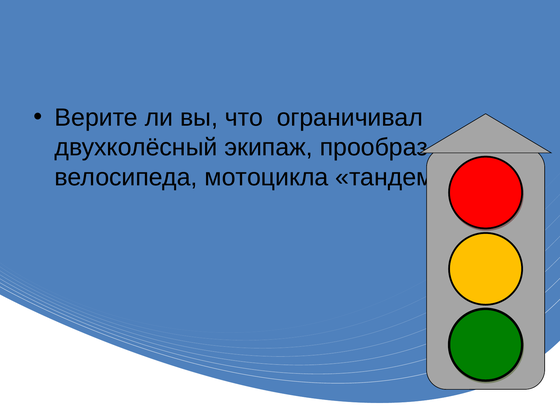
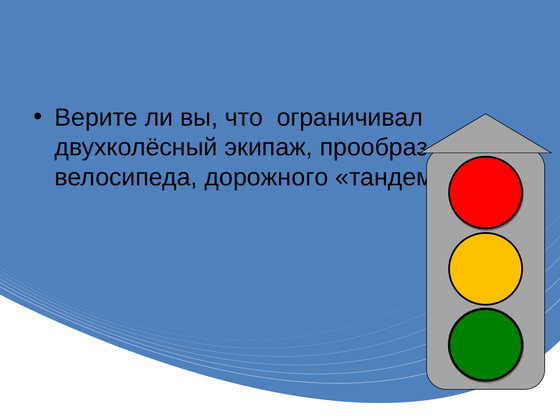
мотоцикла: мотоцикла -> дорожного (266, 177)
